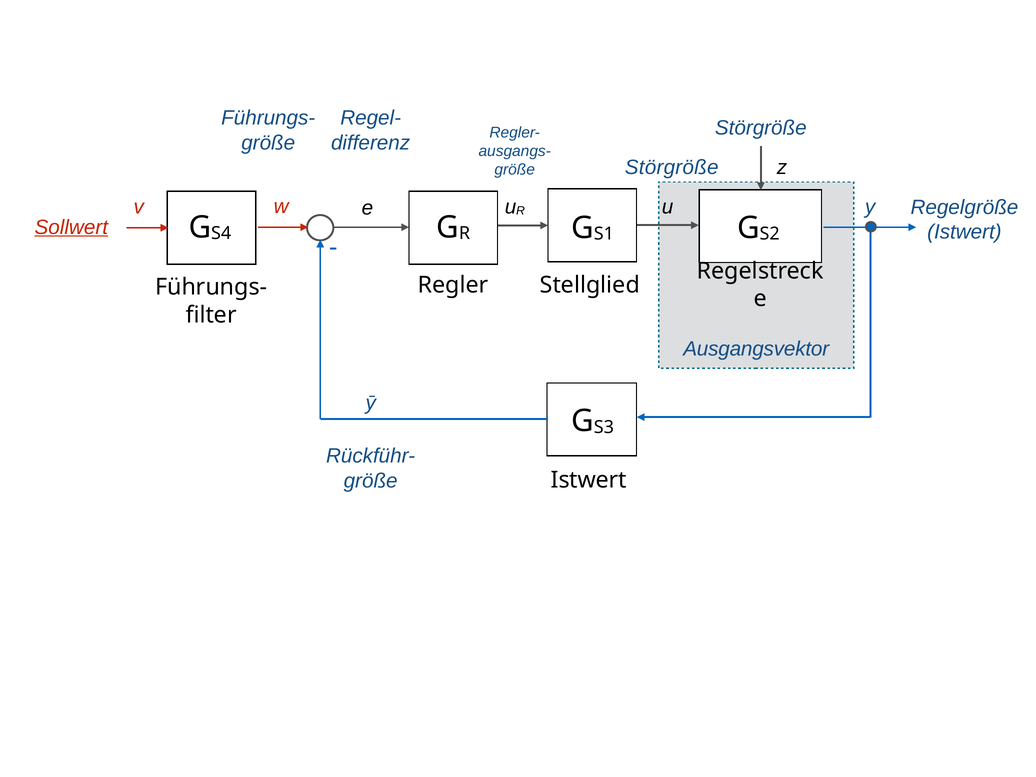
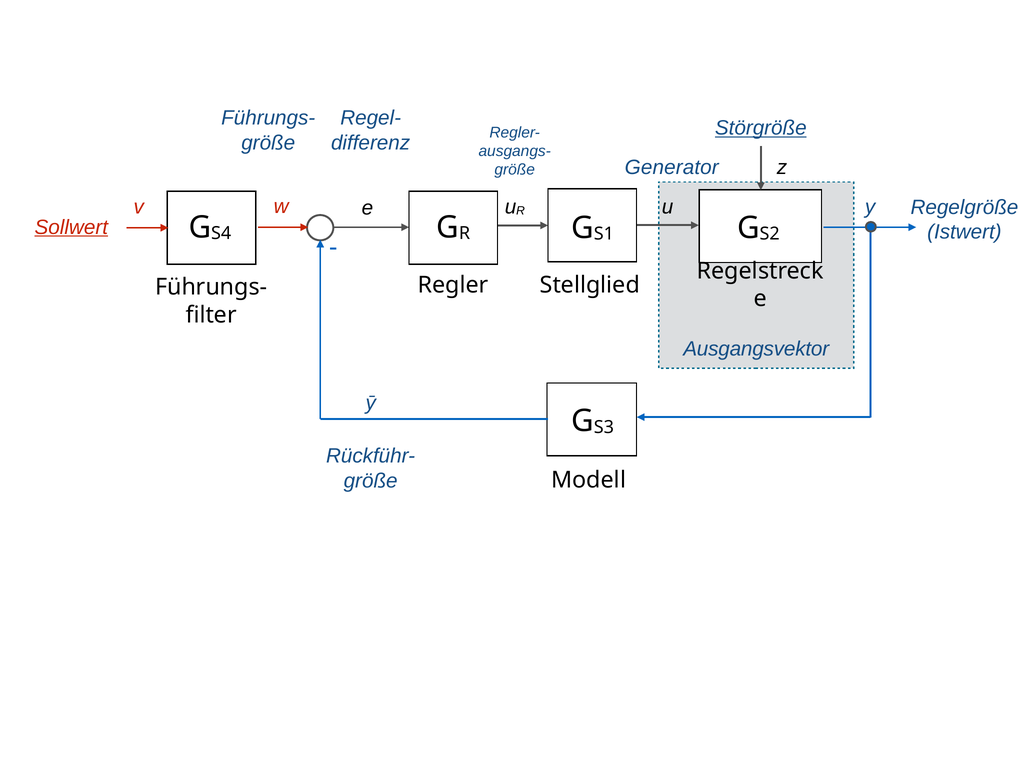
Störgröße underline: none -> present (761, 128)
Störgröße: Störgröße -> Generator (672, 167)
Istwert: Istwert -> Modell (589, 480)
